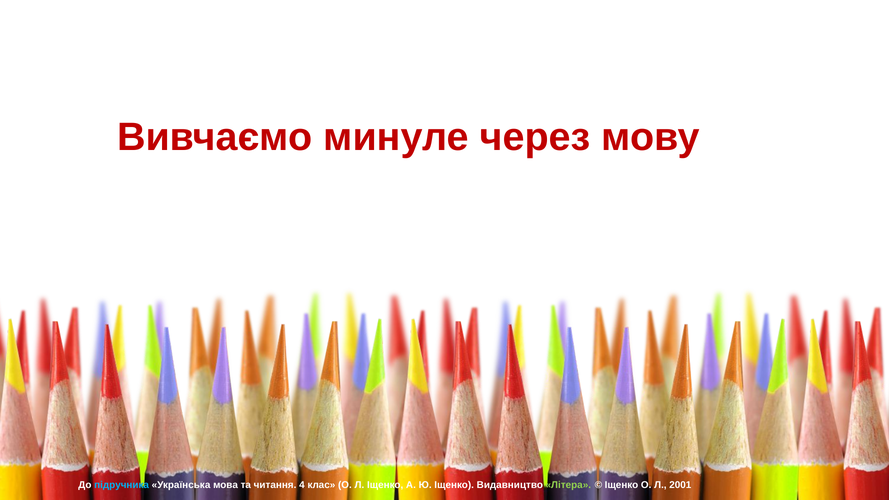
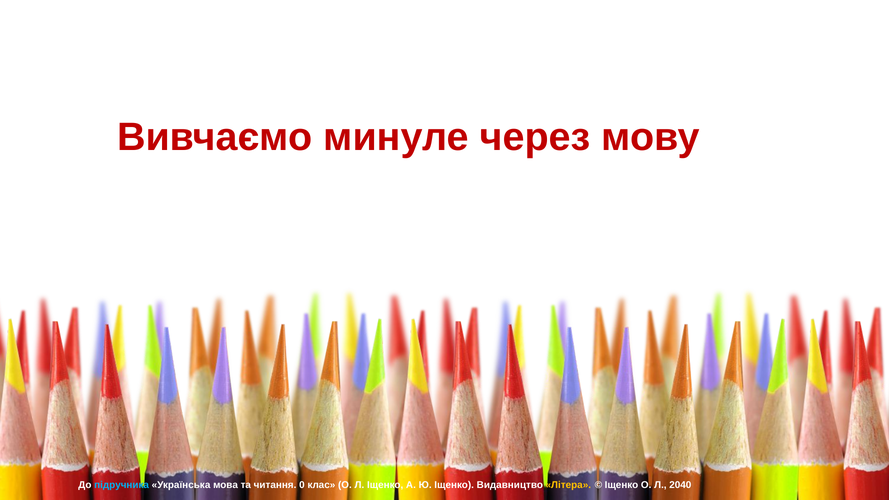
4: 4 -> 0 (302, 485)
Літера colour: light green -> yellow (568, 485)
2001: 2001 -> 2040 (680, 485)
